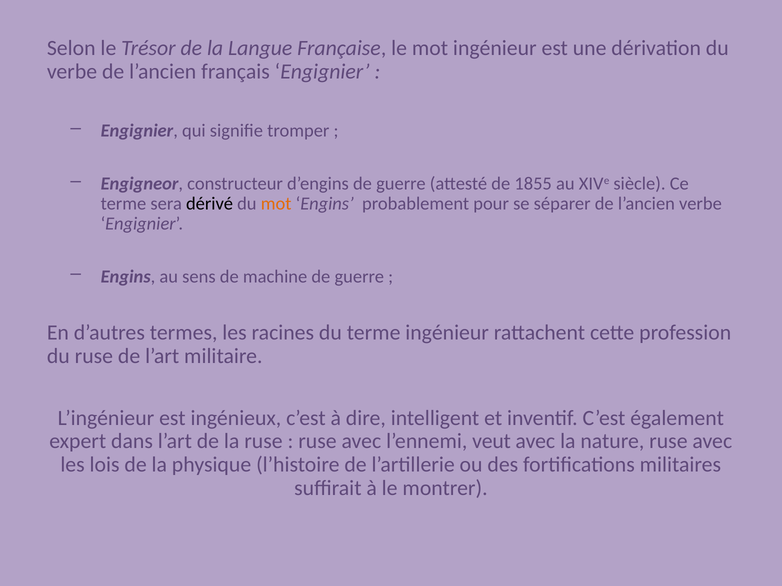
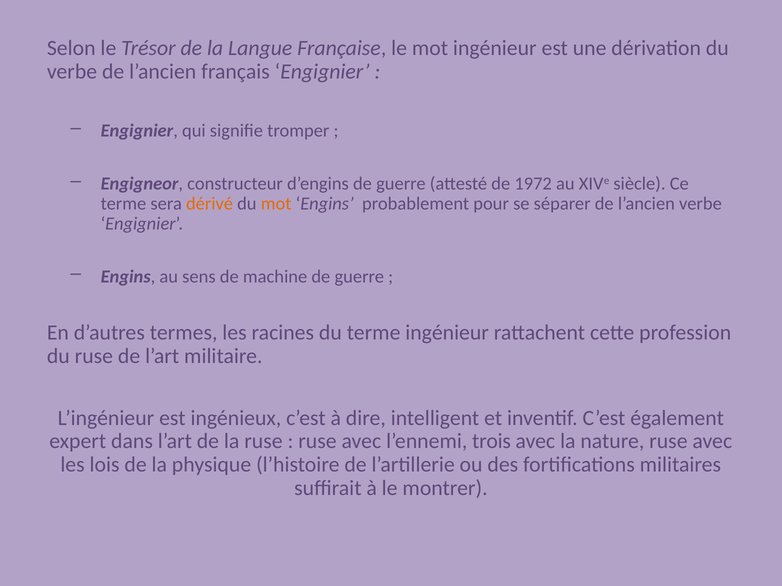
1855: 1855 -> 1972 (533, 184)
dérivé colour: black -> orange (210, 204)
veut: veut -> trois (492, 442)
